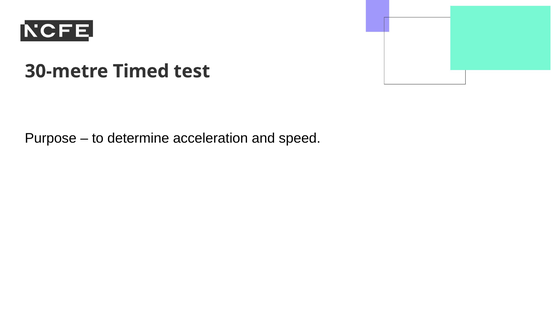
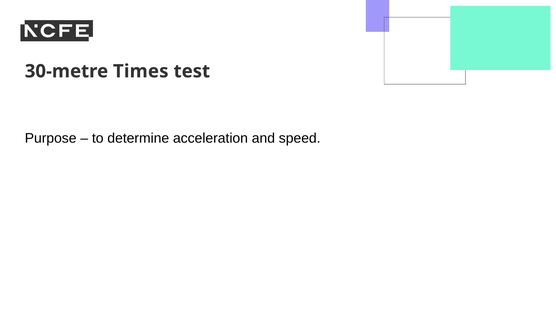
Timed: Timed -> Times (141, 71)
